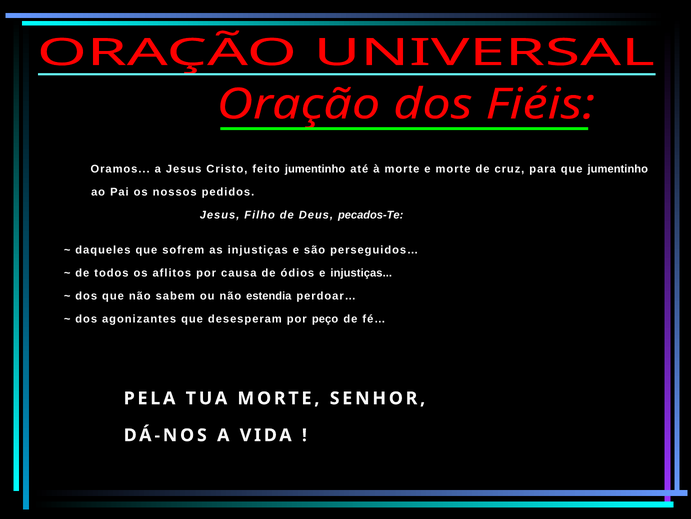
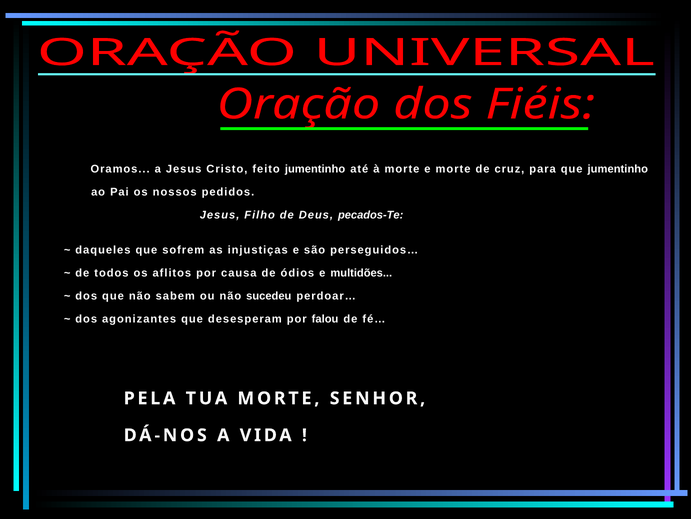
e injustiças: injustiças -> multidões (361, 273)
estendia: estendia -> sucedeu (269, 296)
peço: peço -> falou (325, 319)
